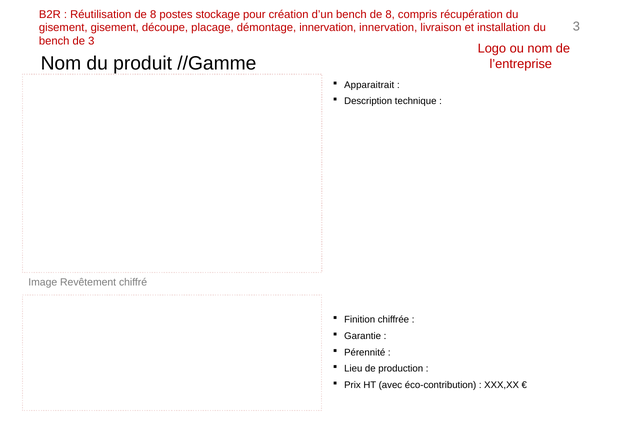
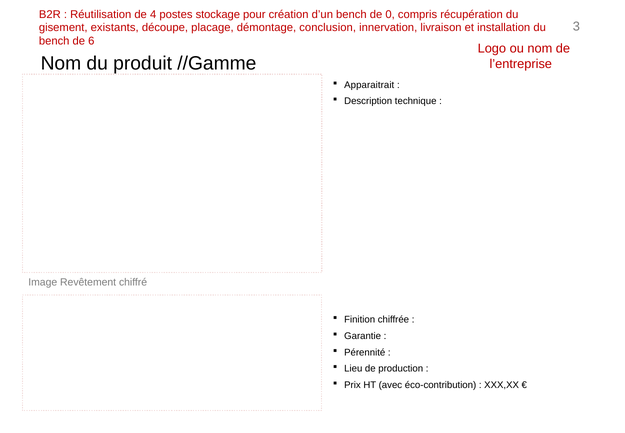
Réutilisation de 8: 8 -> 4 (153, 14)
bench de 8: 8 -> 0 (390, 14)
gisement gisement: gisement -> existants (115, 28)
démontage innervation: innervation -> conclusion (328, 28)
de 3: 3 -> 6 (91, 41)
